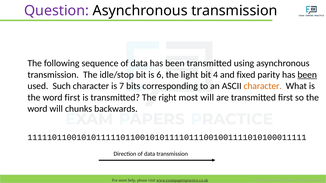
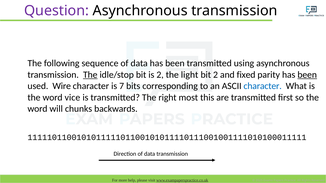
The underline: none -> present (90, 75)
is 6: 6 -> 2 (160, 75)
bit 4: 4 -> 2 (216, 75)
Such: Such -> Wire (62, 86)
character colour: orange -> blue (263, 86)
word first: first -> vice (72, 98)
most will: will -> this (207, 98)
